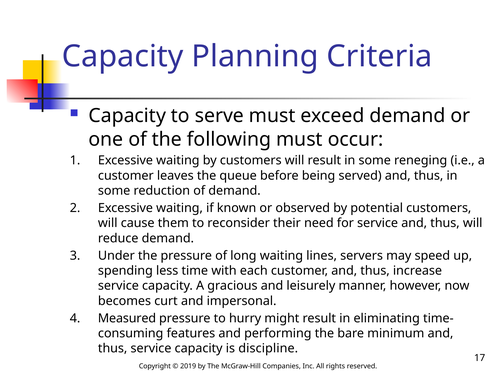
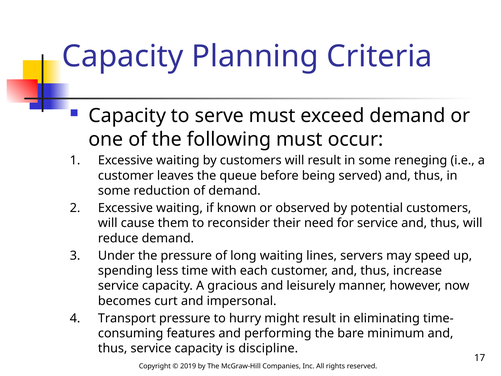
Measured: Measured -> Transport (127, 318)
